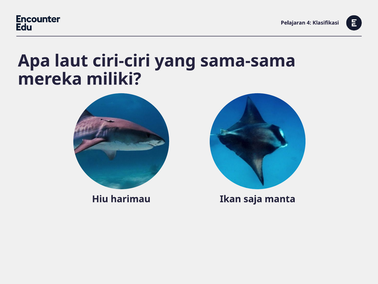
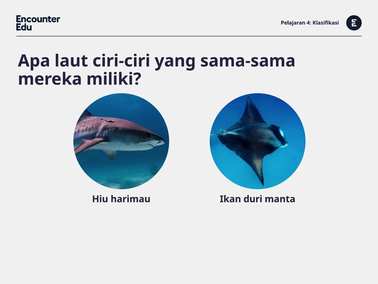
saja: saja -> duri (253, 199)
